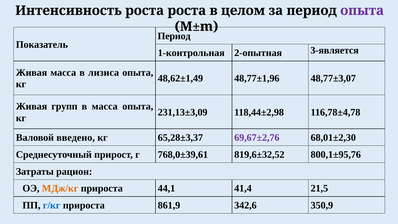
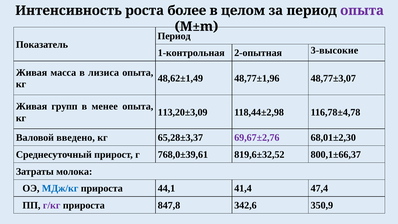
роста роста: роста -> более (187, 11)
3-является: 3-является -> 3-высокие (334, 50)
в масса: масса -> менее (105, 106)
231,13±3,09: 231,13±3,09 -> 113,20±3,09 (183, 112)
800,1±95,76: 800,1±95,76 -> 800,1±66,37 (336, 154)
рацион: рацион -> молока (74, 171)
МДж/кг colour: orange -> blue (60, 188)
21,5: 21,5 -> 47,4 (319, 188)
г/кг colour: blue -> purple (52, 205)
861,9: 861,9 -> 847,8 (169, 205)
